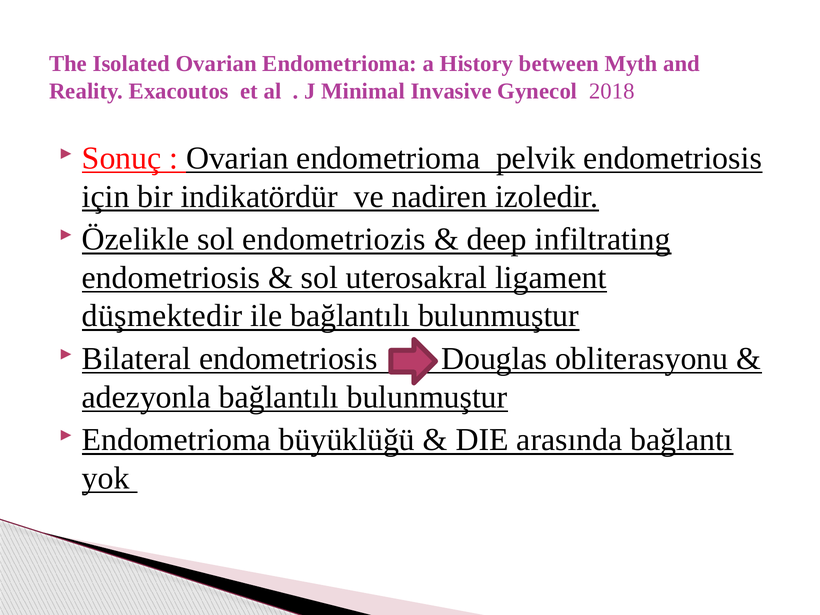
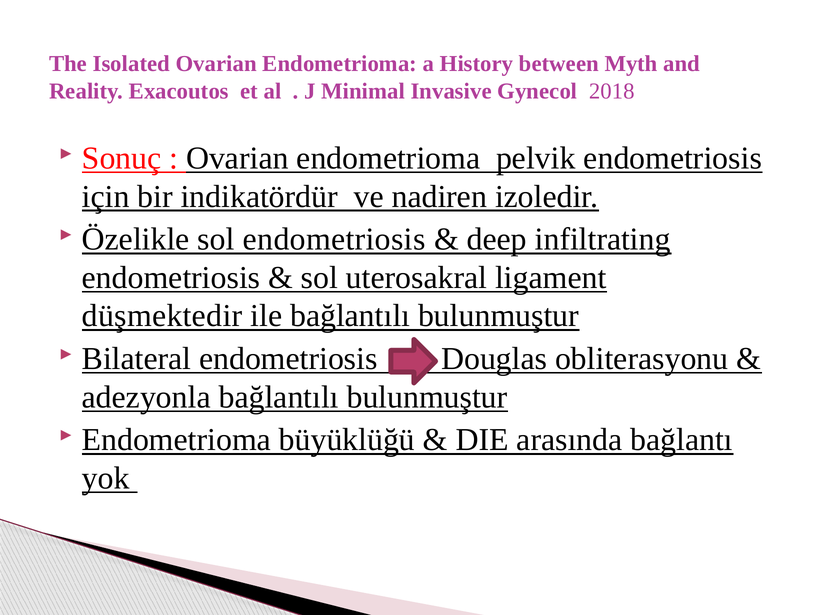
sol endometriozis: endometriozis -> endometriosis (334, 239)
